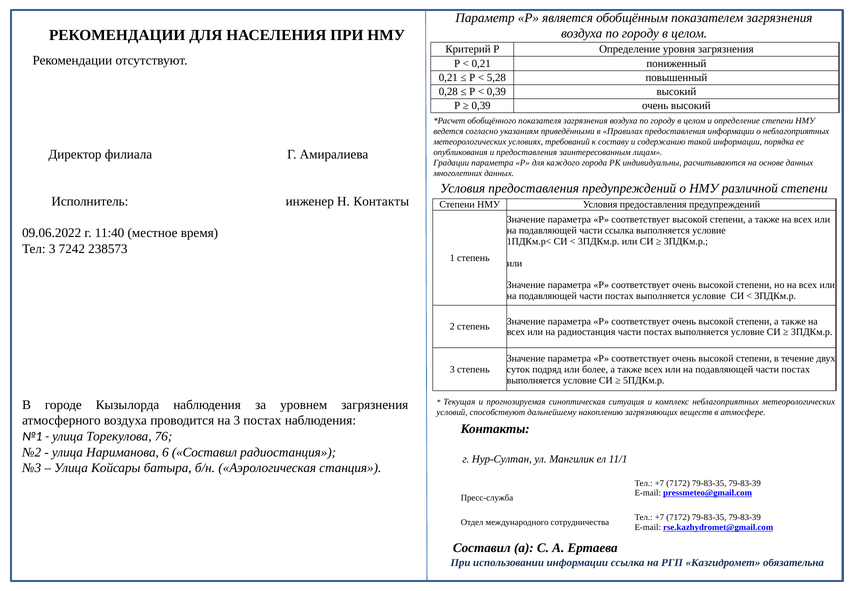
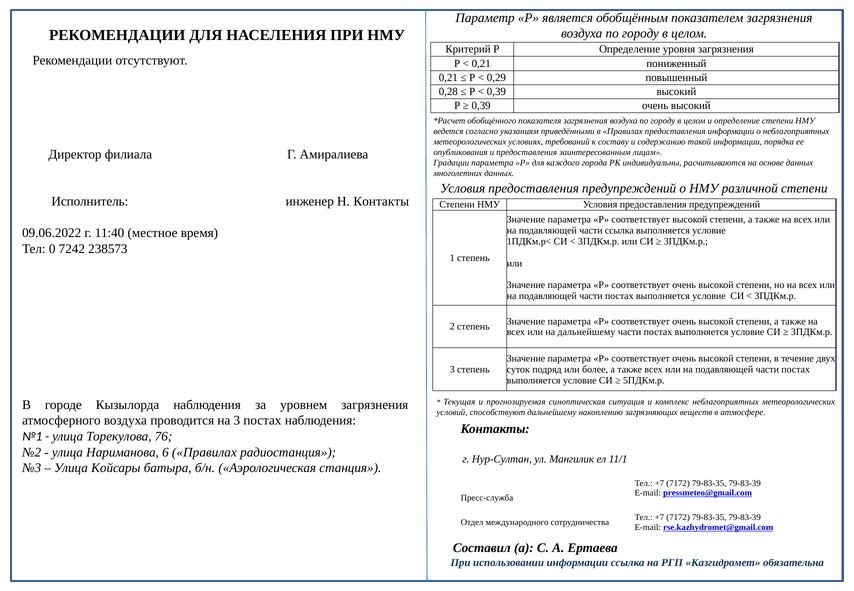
5,28: 5,28 -> 0,29 (496, 78)
Тел 3: 3 -> 0 (52, 249)
на радиостанция: радиостанция -> дальнейшему (586, 332)
6 Составил: Составил -> Правилах (204, 452)
